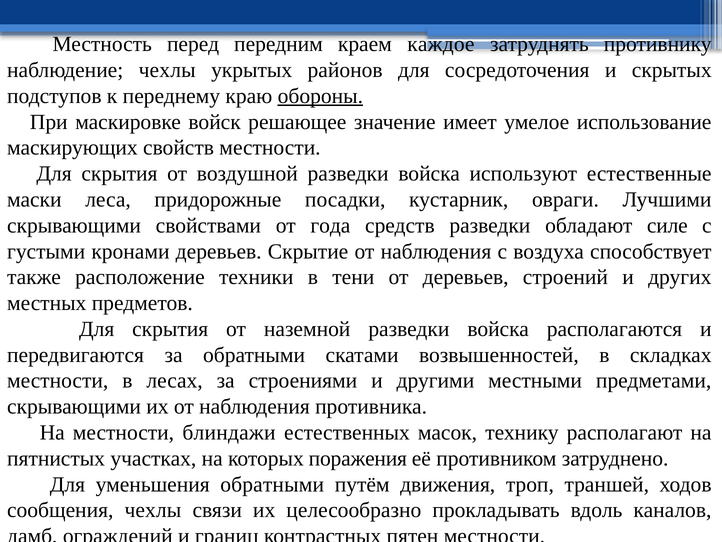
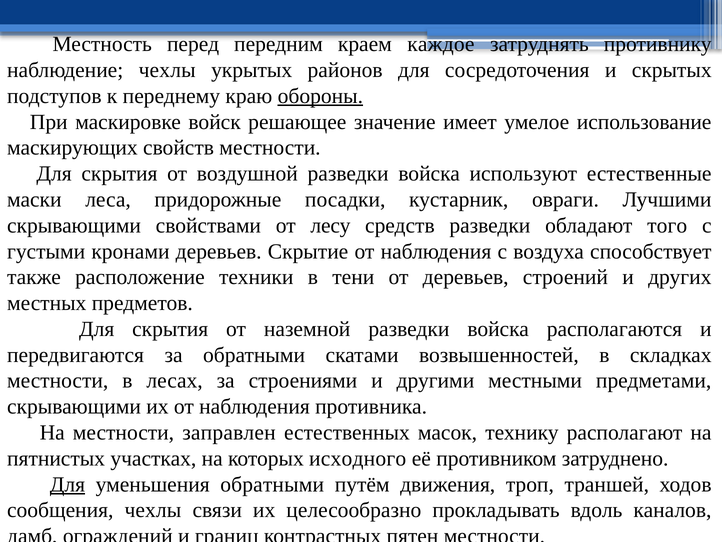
года: года -> лесу (330, 225)
силе: силе -> того (667, 225)
блиндажи: блиндажи -> заправлен (229, 432)
поражения: поражения -> исходного (358, 458)
Для underline: none -> present (67, 484)
